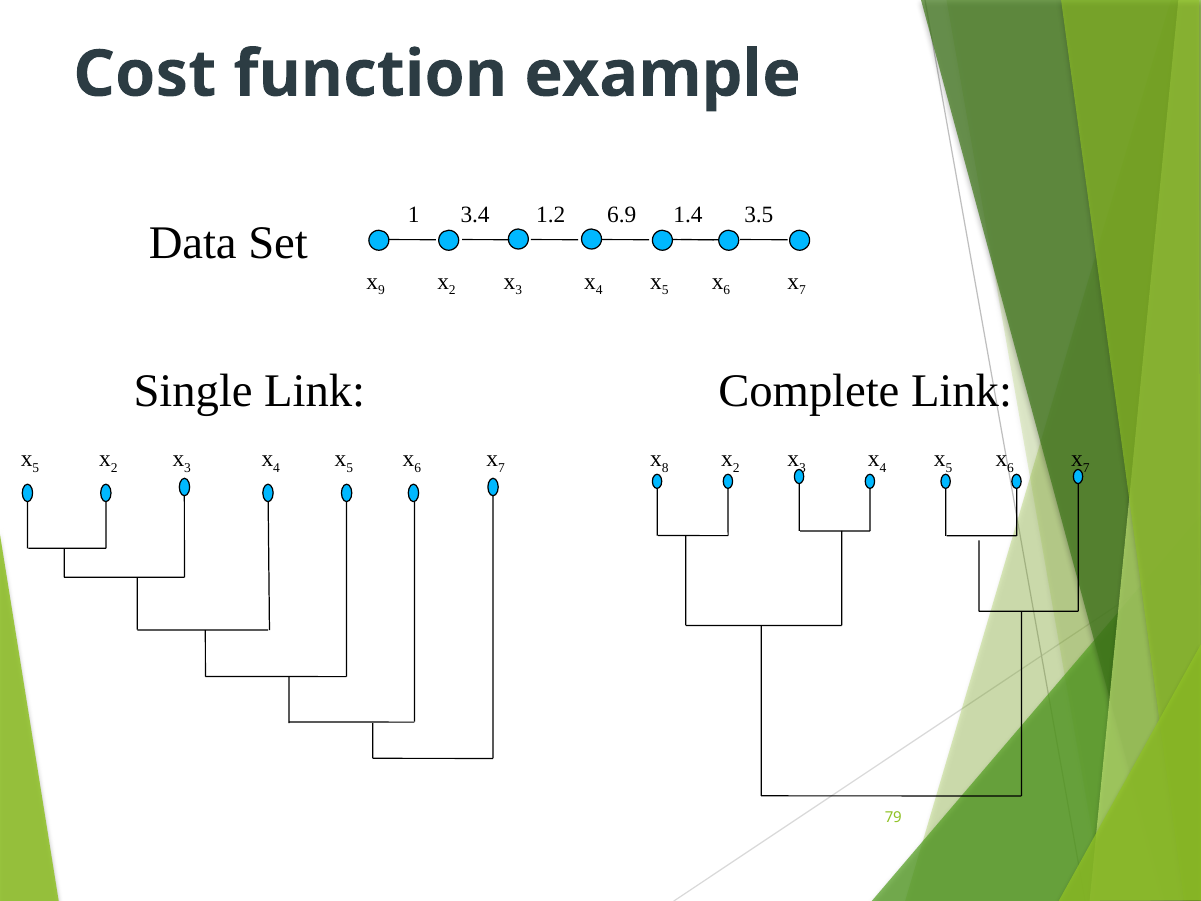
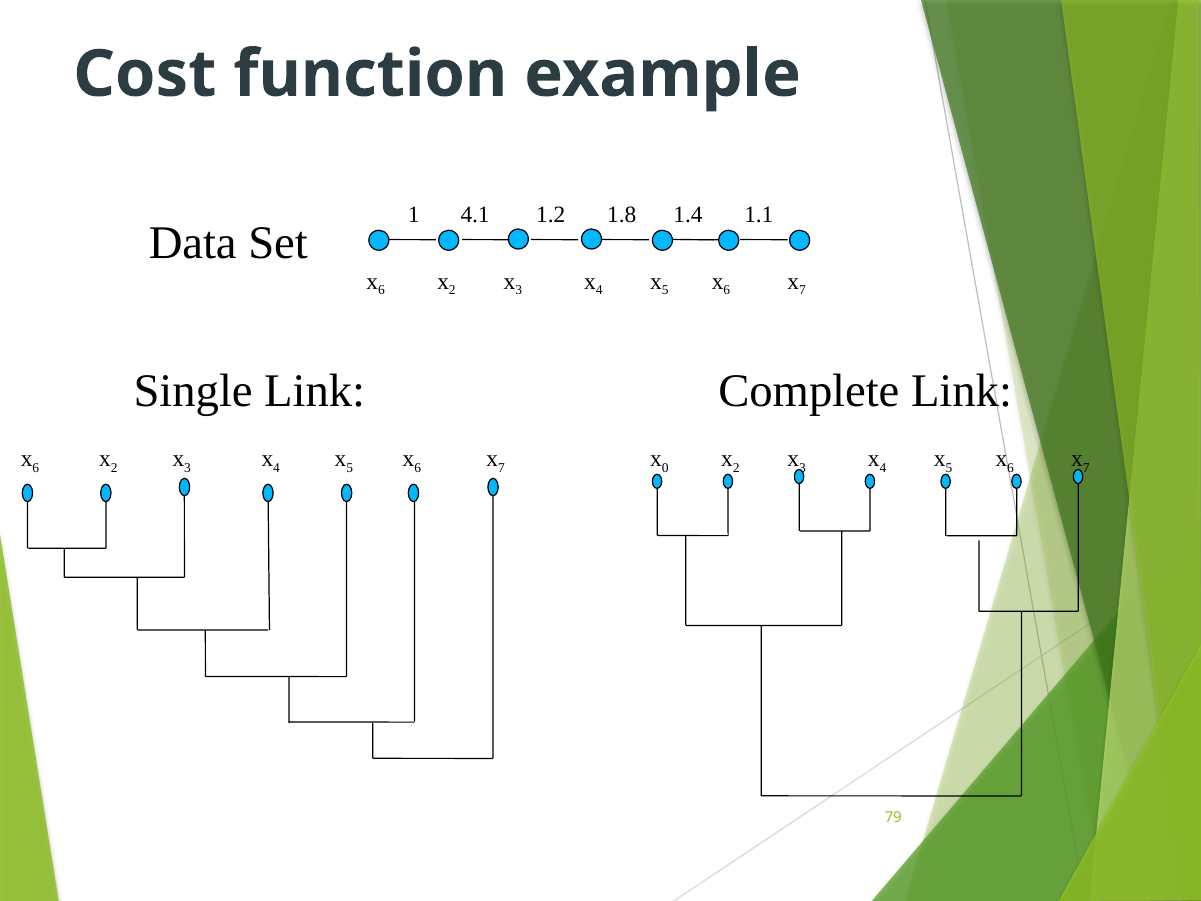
3.4: 3.4 -> 4.1 (475, 215)
6.9: 6.9 -> 1.8 (622, 215)
3.5: 3.5 -> 1.1 (759, 215)
9: 9 -> 6 (381, 290)
5: 5 -> 6 (36, 468)
8: 8 -> 0 (665, 468)
